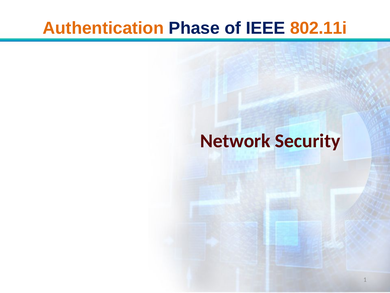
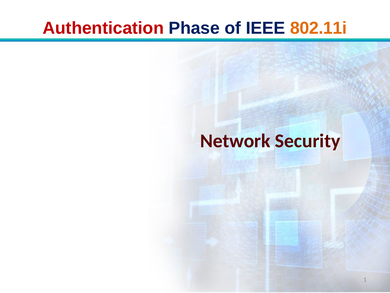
Authentication colour: orange -> red (103, 28)
